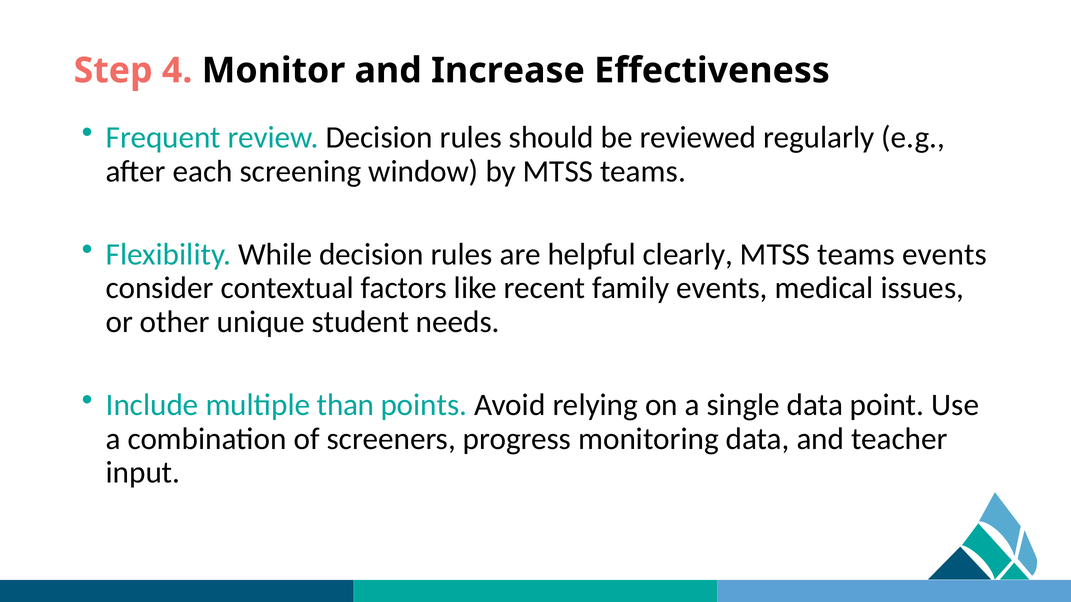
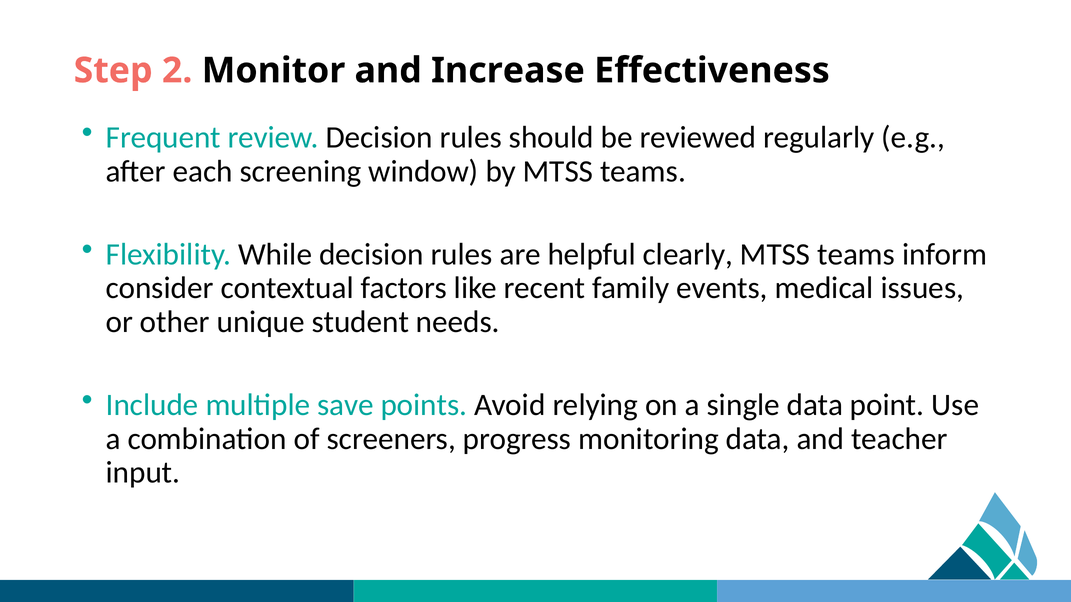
4: 4 -> 2 (177, 71)
teams events: events -> inform (945, 255)
than: than -> save (346, 405)
